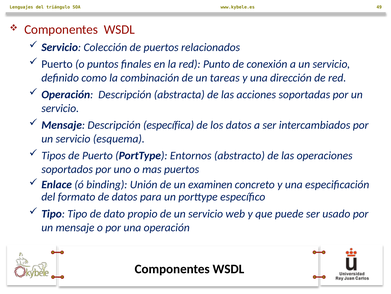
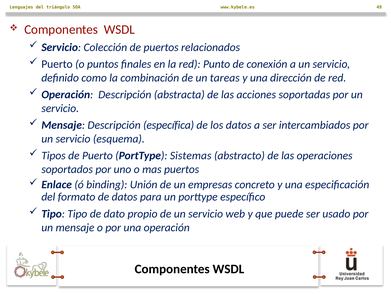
Entornos: Entornos -> Sistemas (191, 155)
examinen: examinen -> empresas (210, 184)
